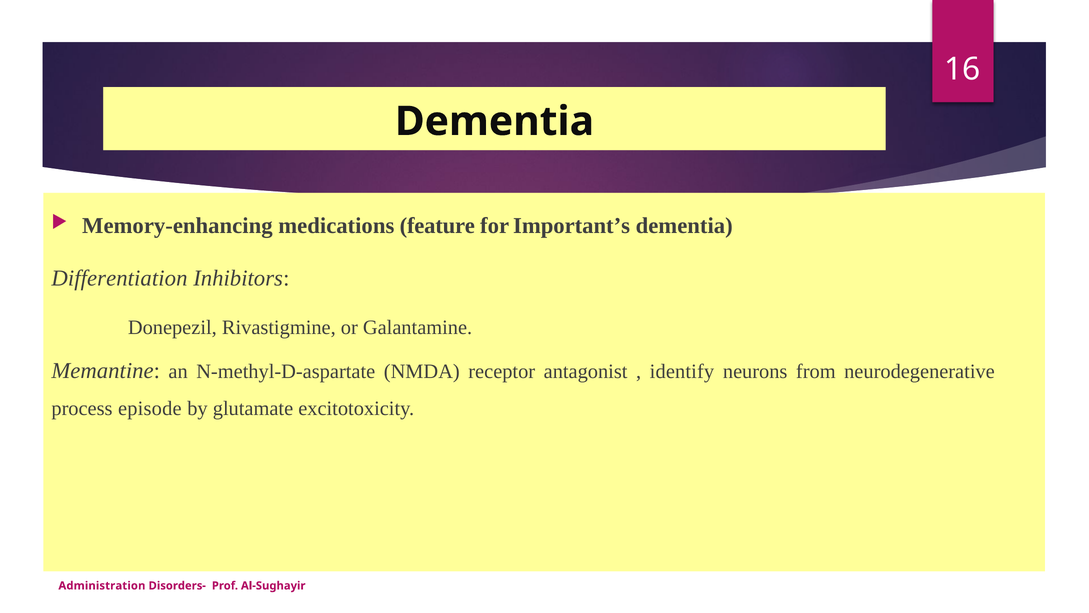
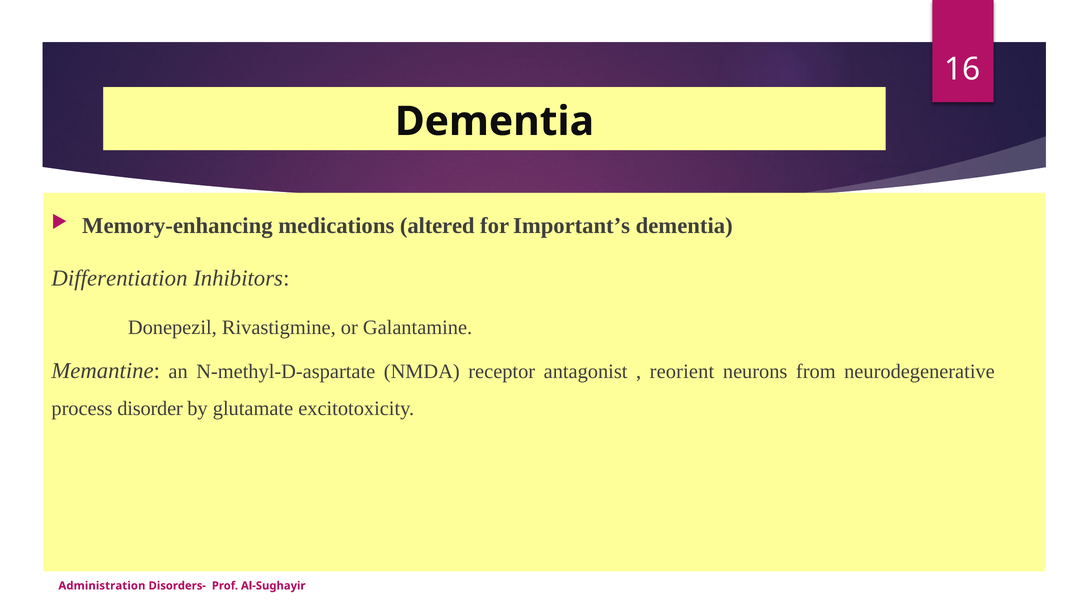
feature: feature -> altered (437, 226)
identify: identify -> reorient (682, 371)
episode: episode -> disorder (150, 408)
